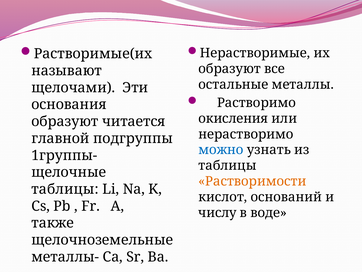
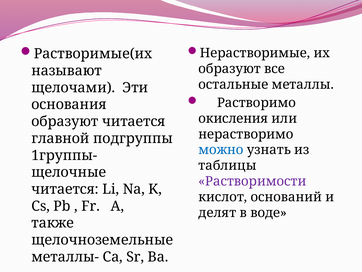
Растворимости colour: orange -> purple (252, 181)
таблицы: таблицы -> читается (65, 189)
числу: числу -> делят (217, 212)
